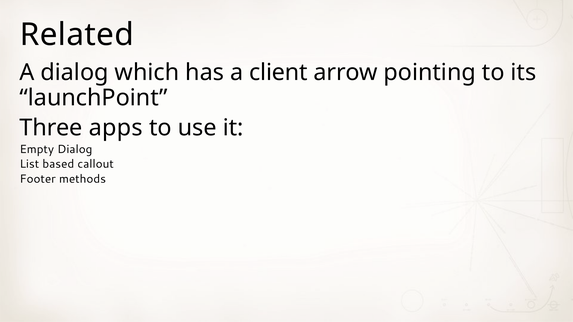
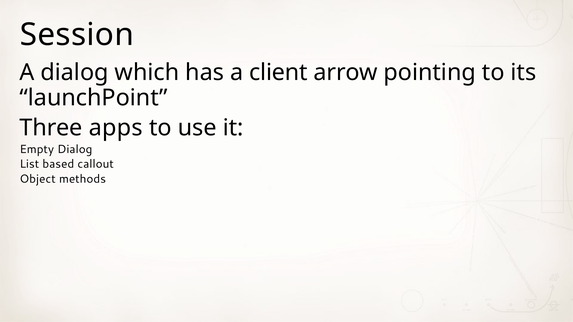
Related: Related -> Session (77, 35)
Footer: Footer -> Object (38, 179)
